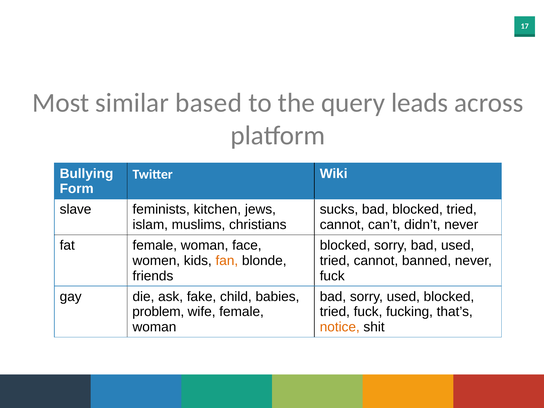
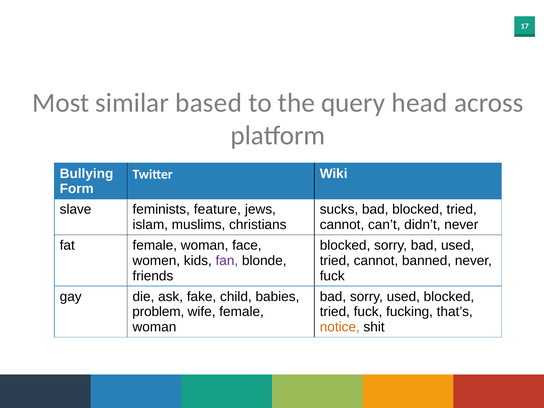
leads: leads -> head (419, 103)
kitchen: kitchen -> feature (217, 209)
fan colour: orange -> purple (227, 261)
